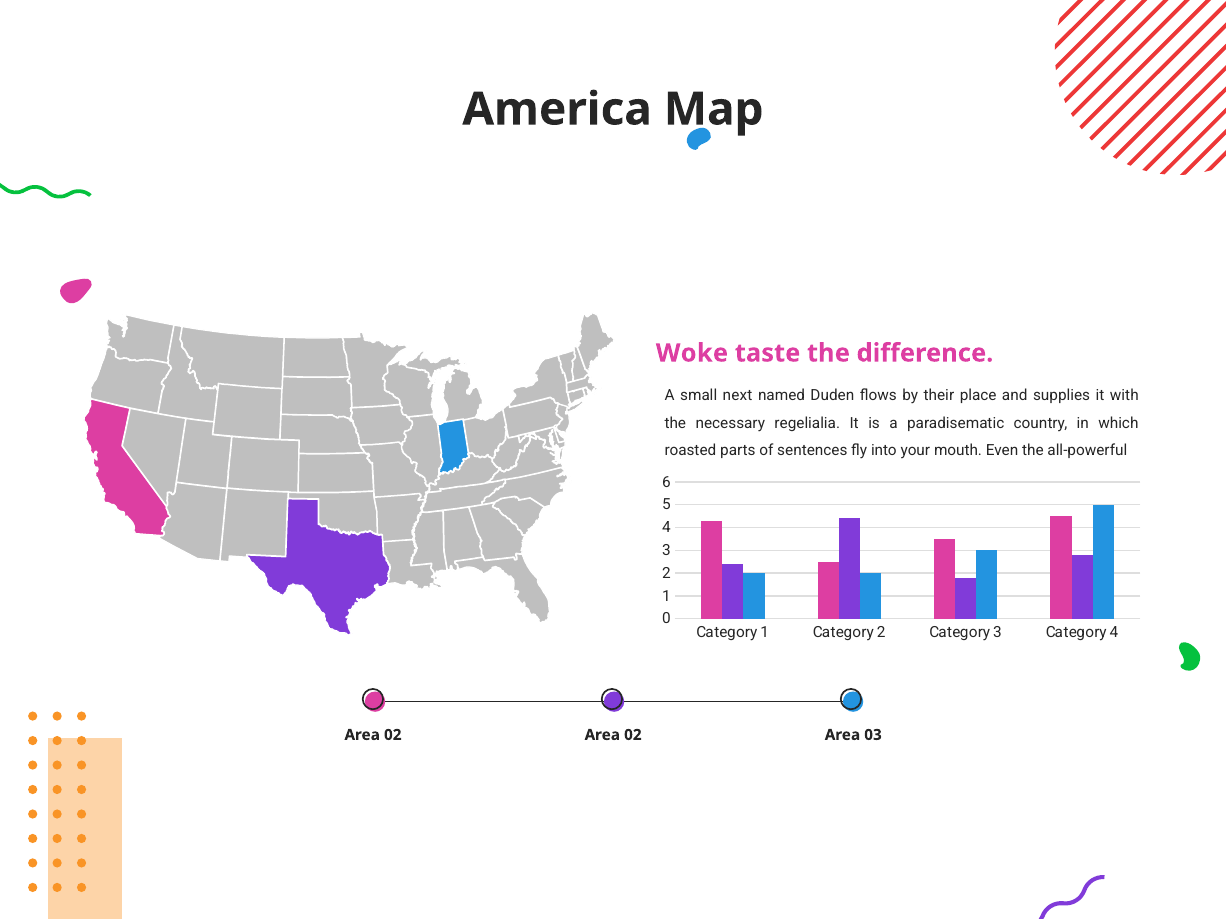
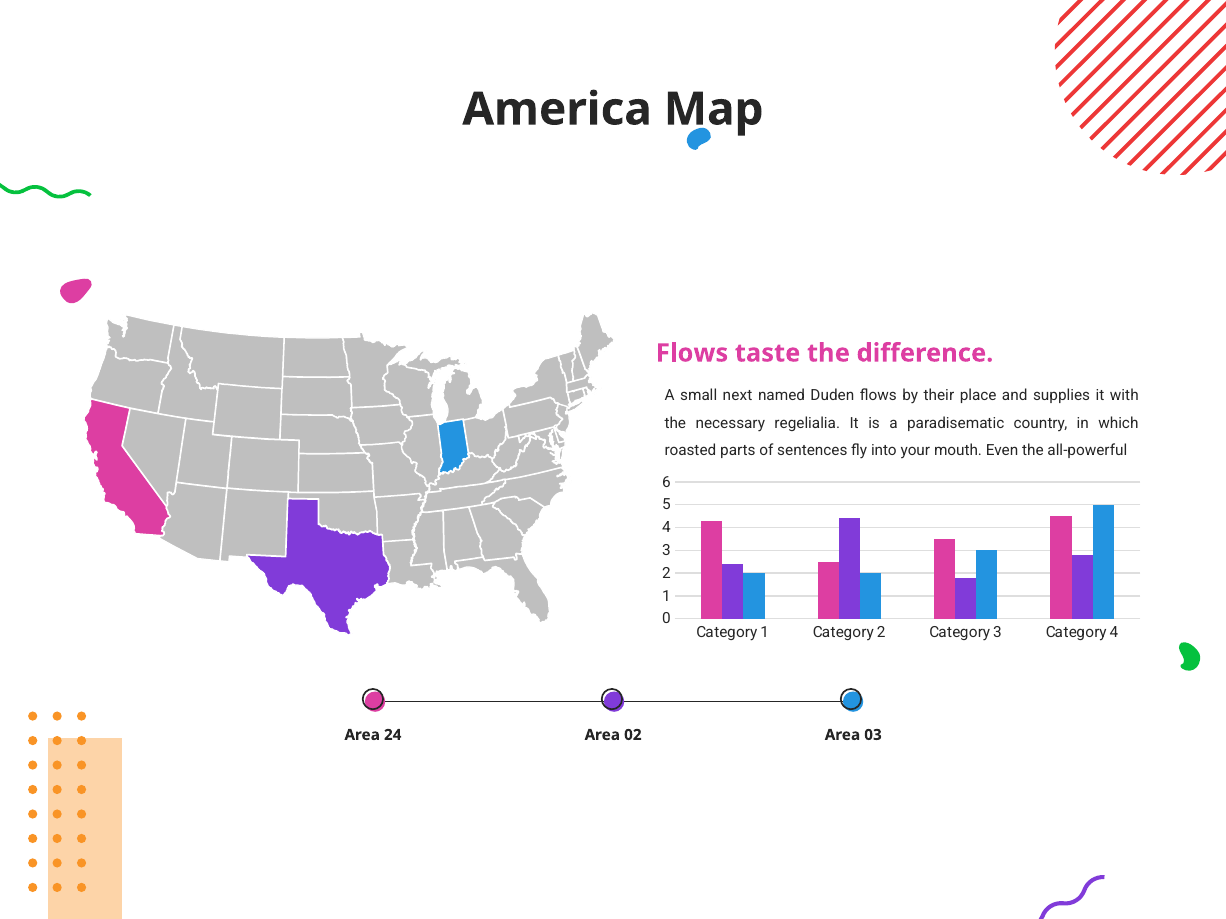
Woke: Woke -> Flows (692, 353)
02: 02 -> 24 (393, 735)
